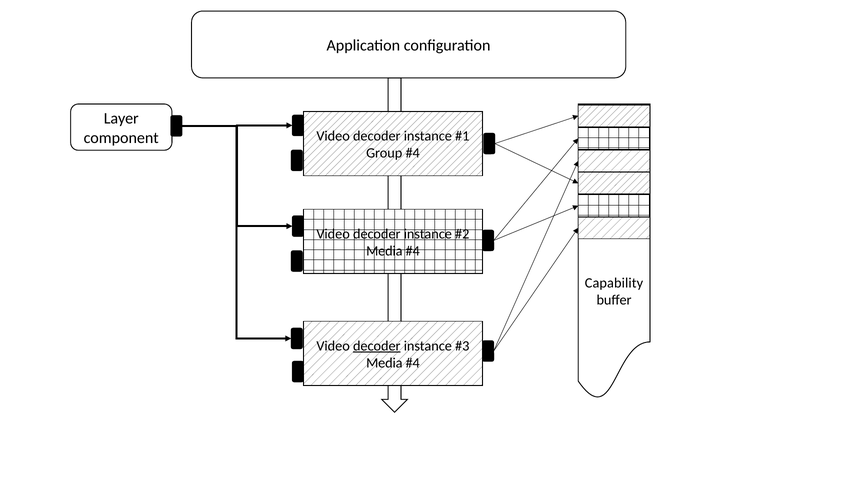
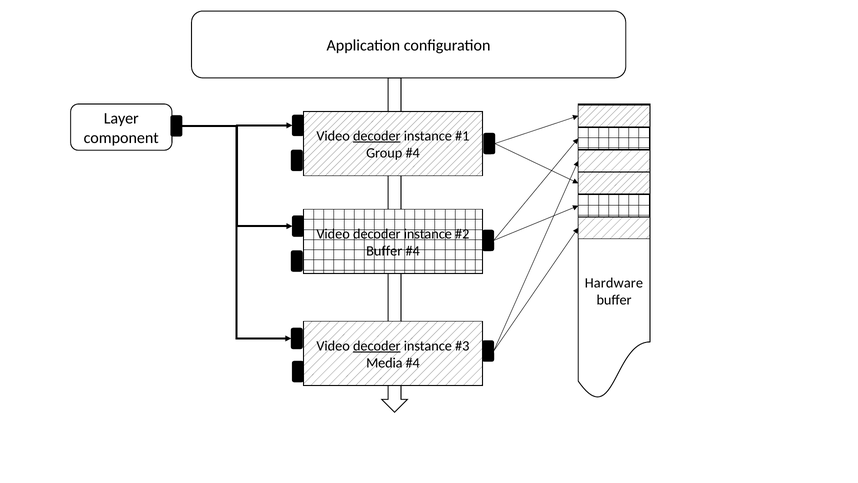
decoder underline: none -> present (377, 136)
Media: Media -> Buffer (384, 251)
Capability: Capability -> Hardware (614, 283)
